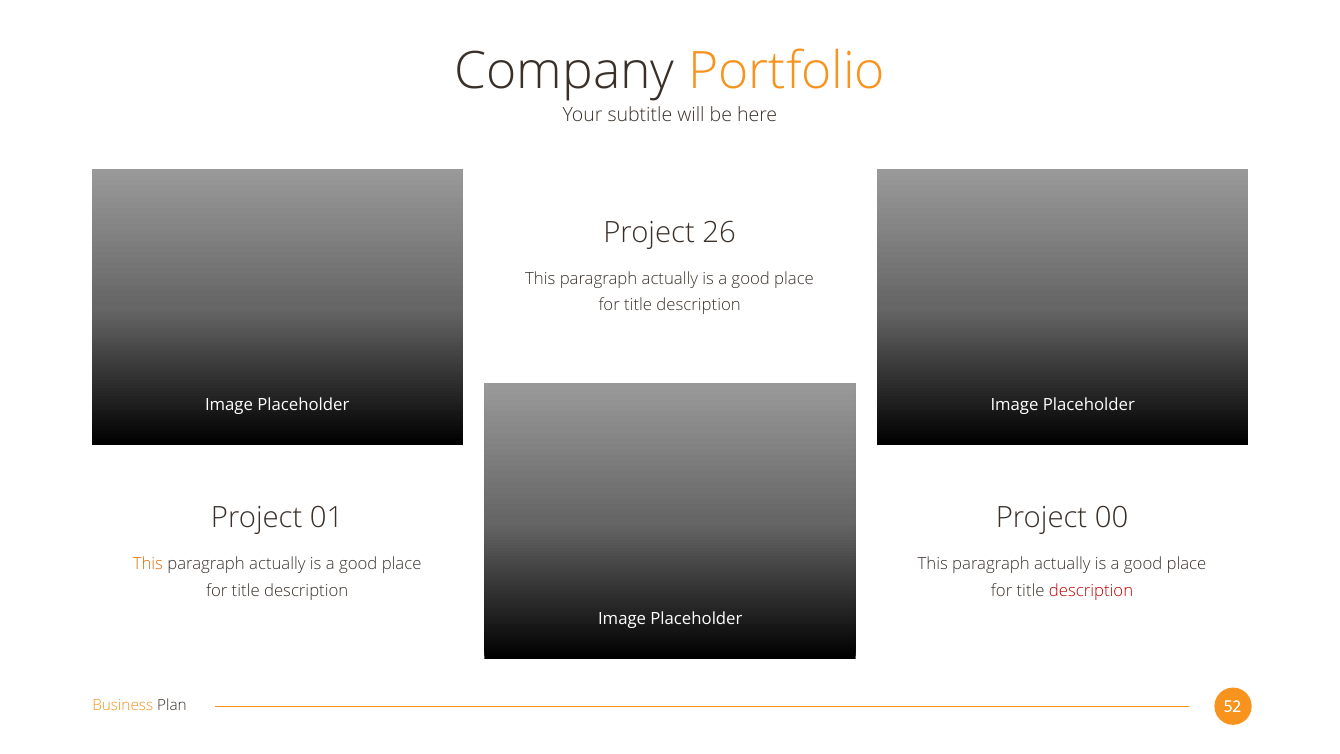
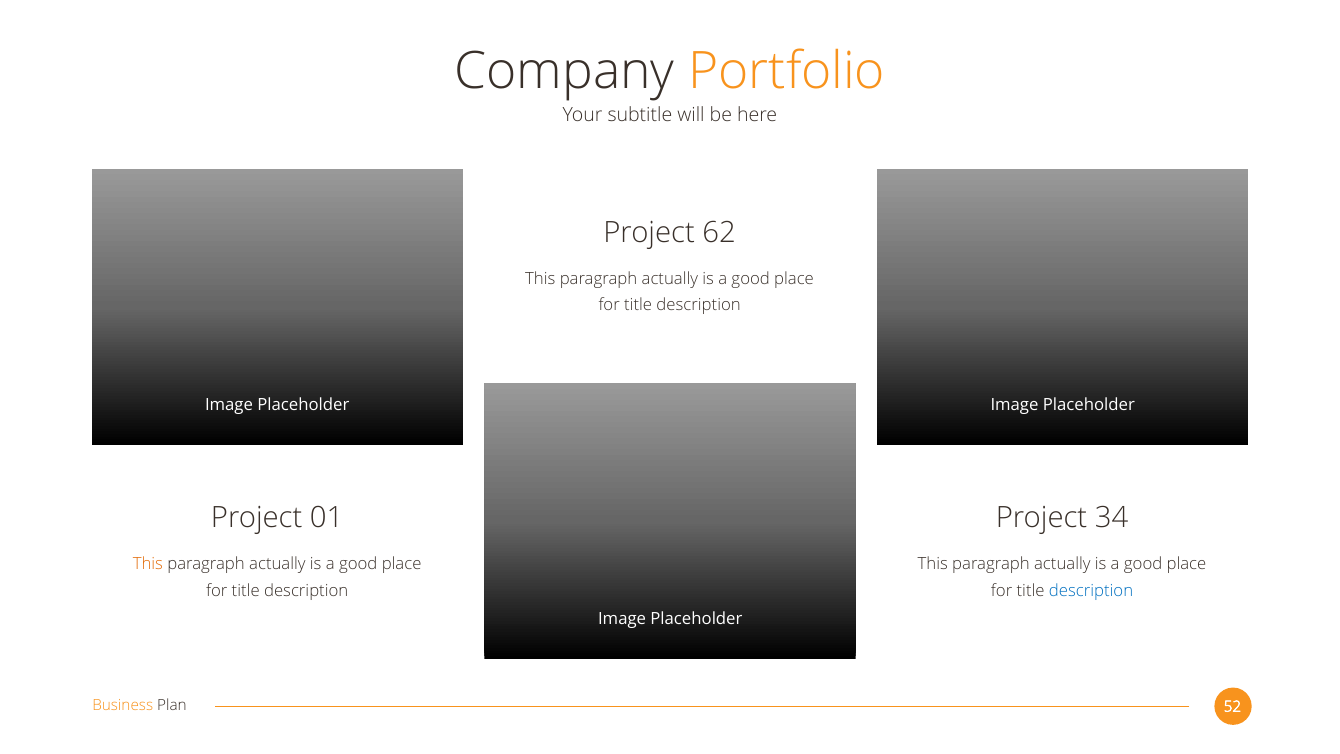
26: 26 -> 62 (719, 233)
00: 00 -> 34 (1112, 518)
description colour: red -> blue (1091, 590)
